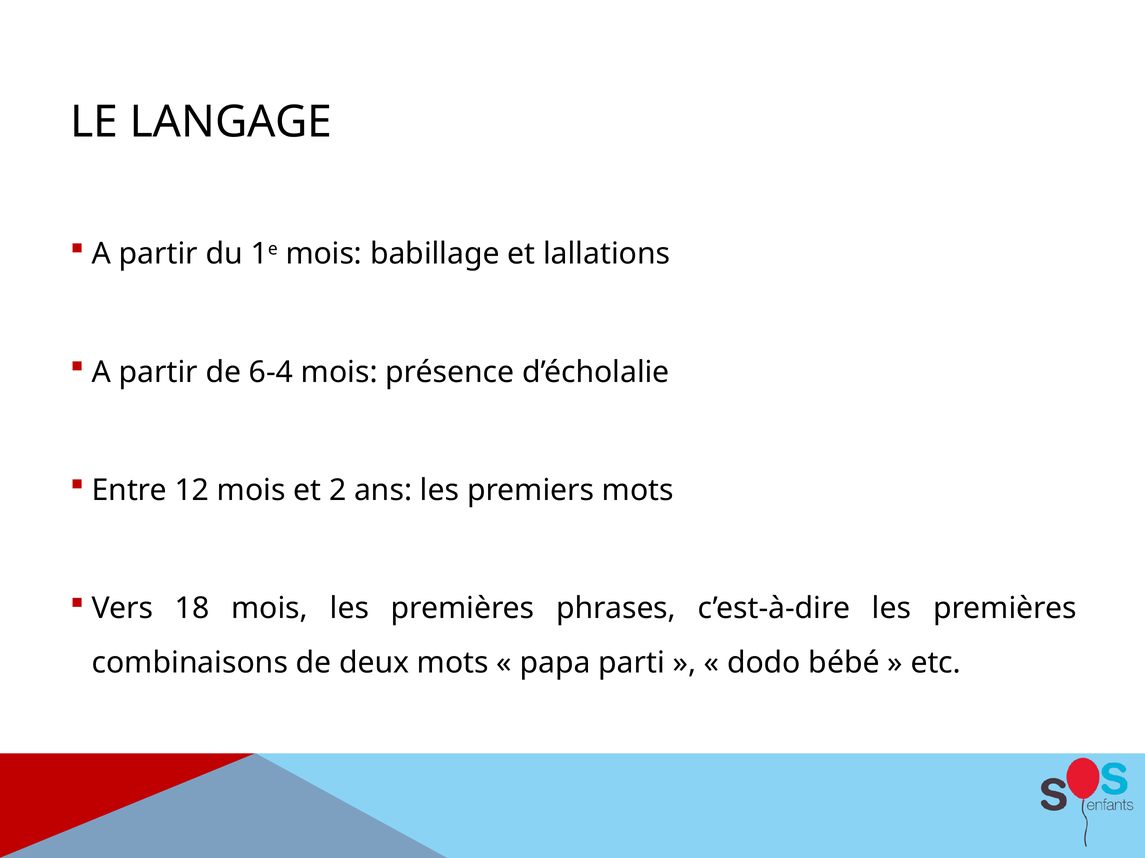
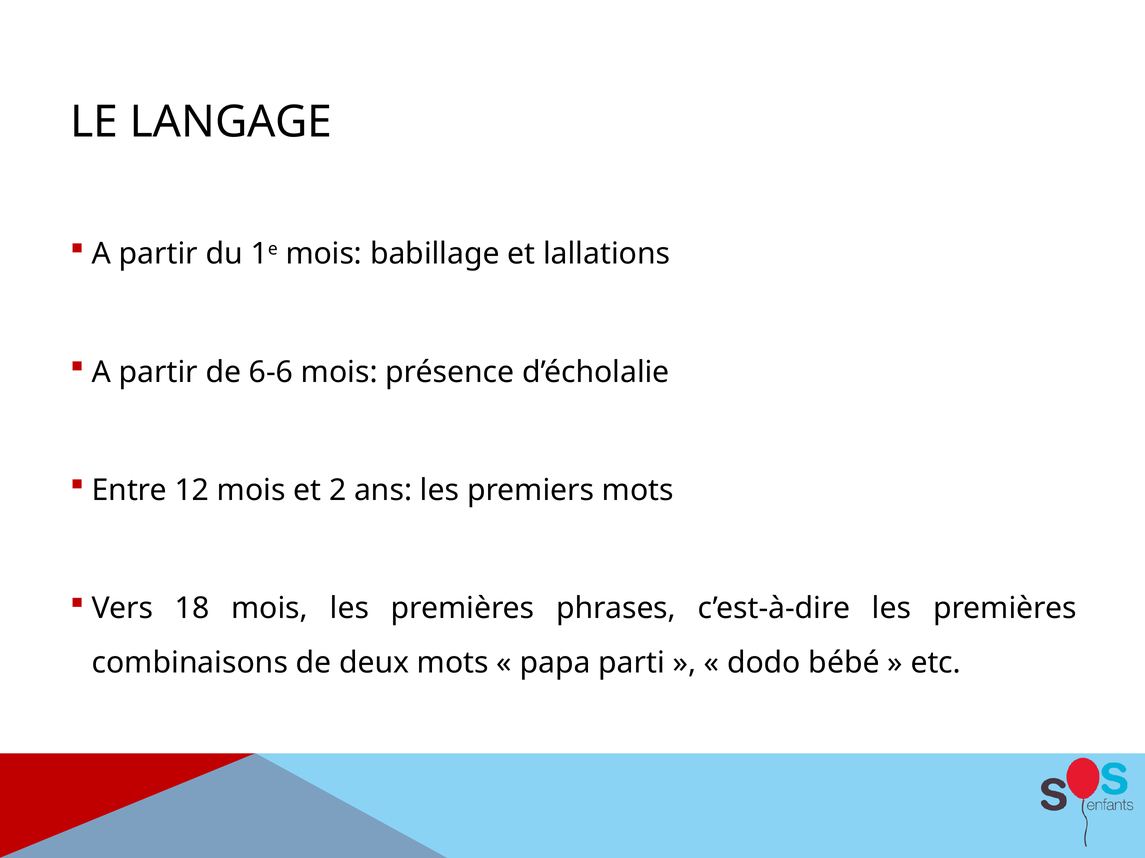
6-4: 6-4 -> 6-6 (271, 372)
